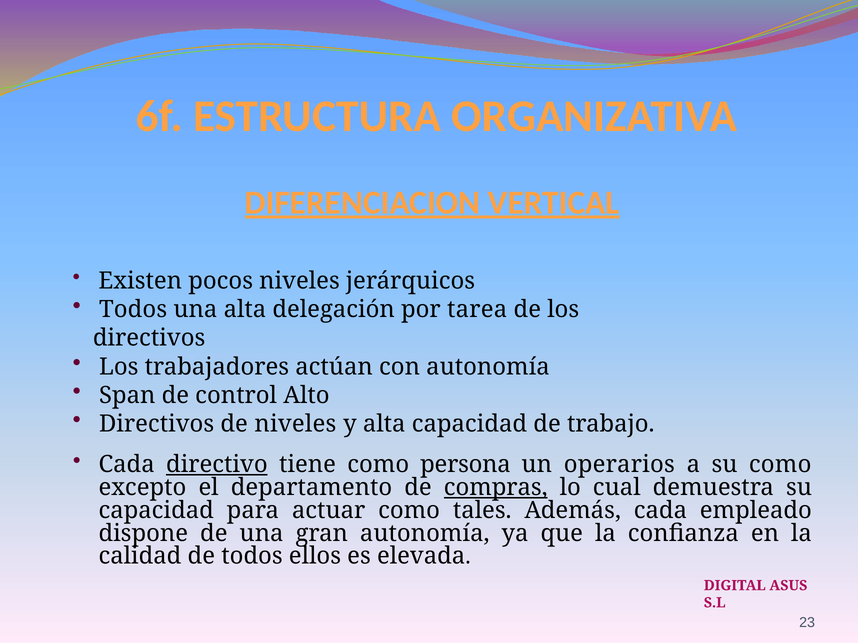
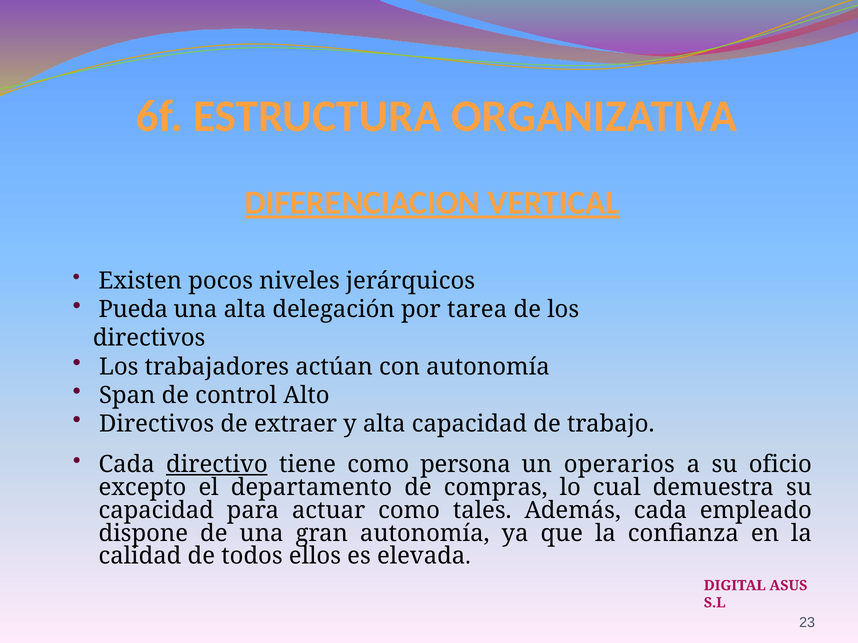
Todos: Todos -> Pueda (133, 310)
de niveles: niveles -> extraer (296, 424)
su como: como -> oficio (780, 465)
compras underline: present -> none (496, 488)
